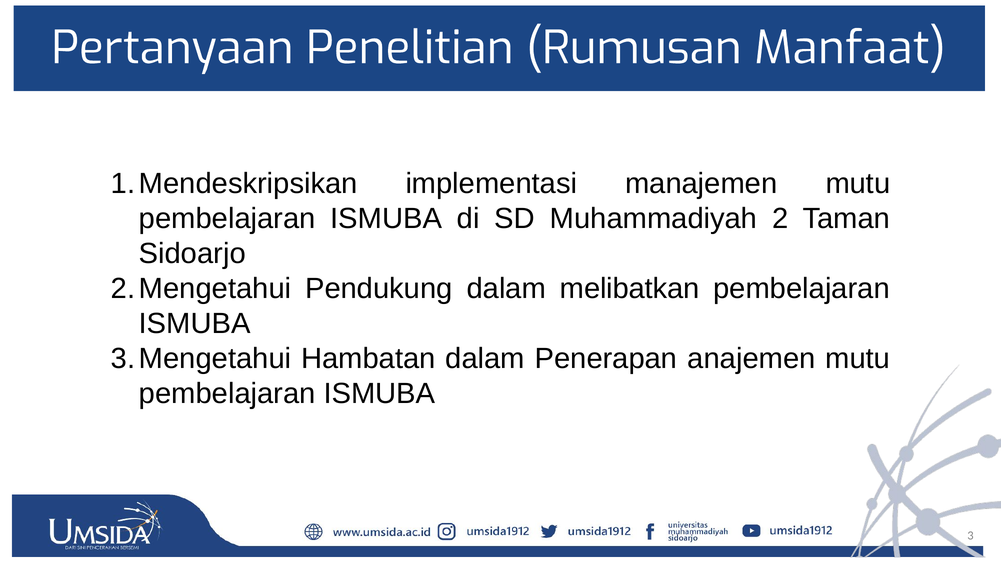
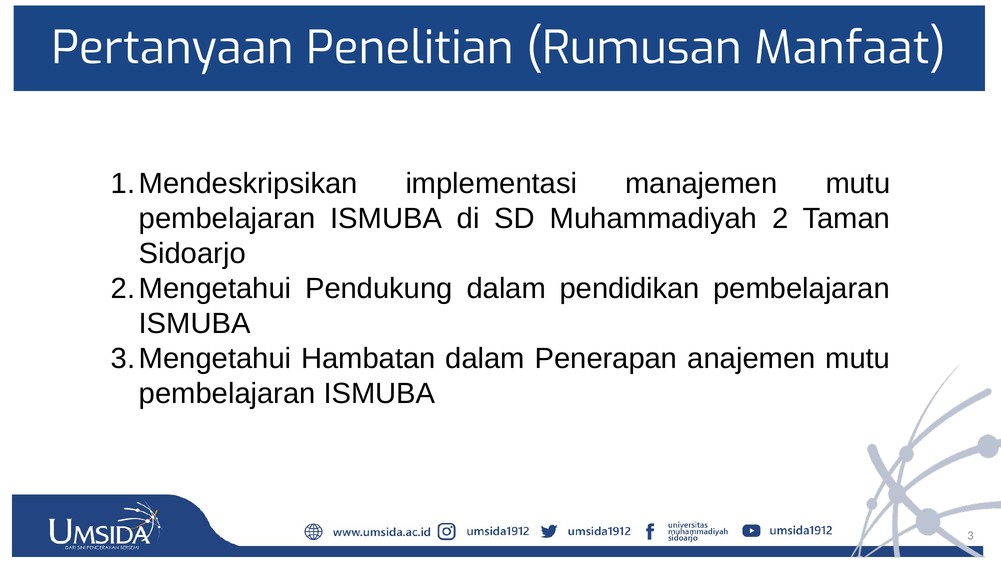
melibatkan: melibatkan -> pendidikan (630, 289)
